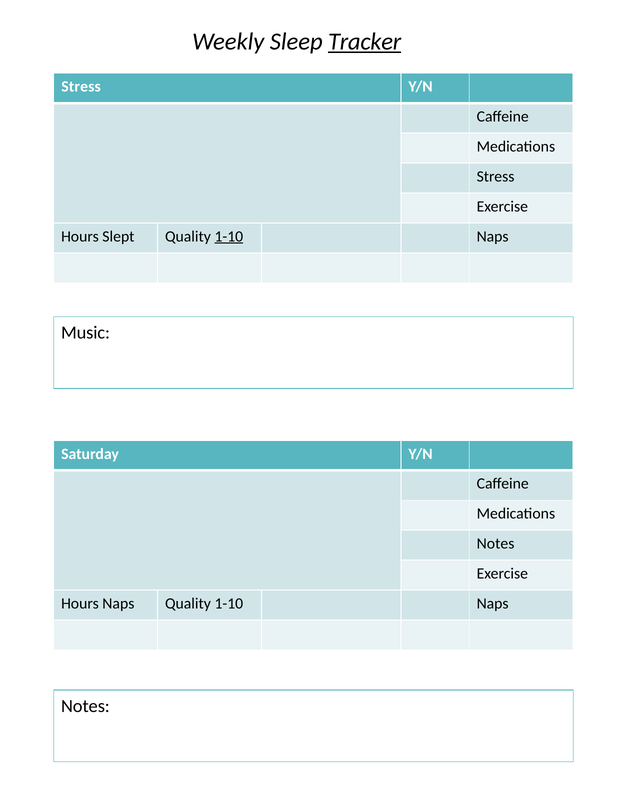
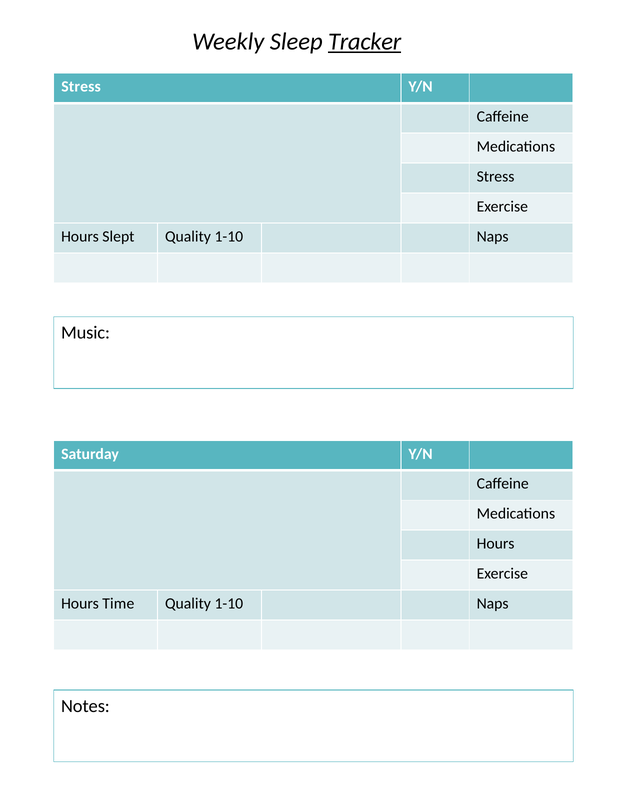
1-10 underline: present -> none (229, 236)
Notes: Notes -> Hours (496, 543)
Hours Naps: Naps -> Time (118, 603)
